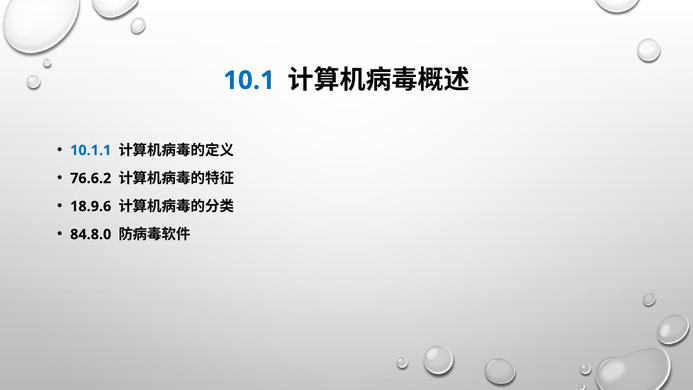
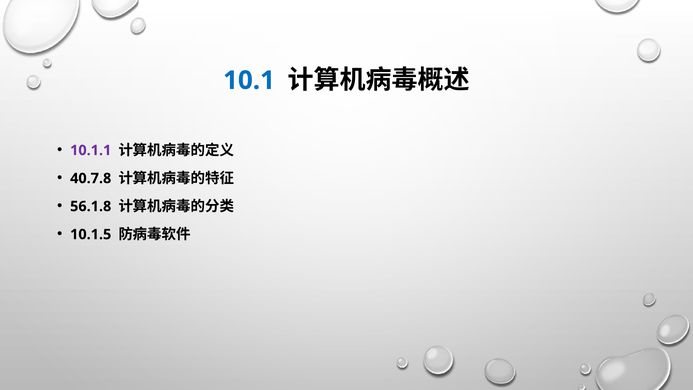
10.1.1 colour: blue -> purple (91, 150)
76.6.2: 76.6.2 -> 40.7.8 (91, 178)
18.9.6: 18.9.6 -> 56.1.8 (91, 206)
84.8.0: 84.8.0 -> 10.1.5 (91, 234)
